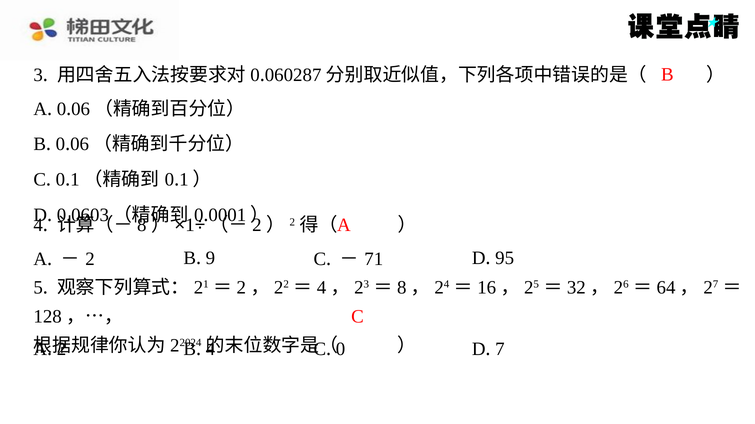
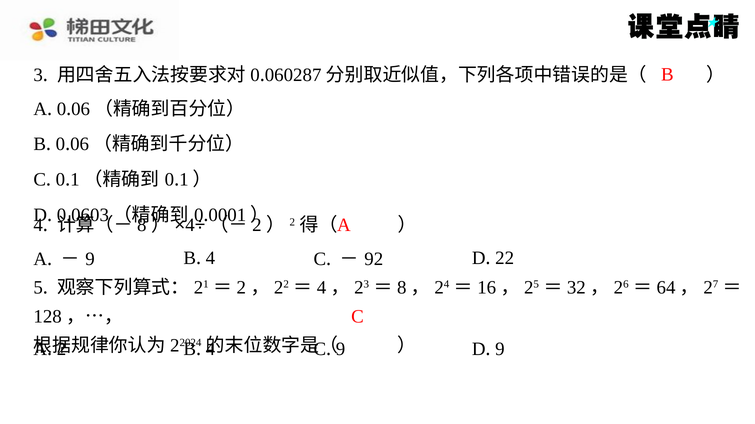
1: 1 -> 4 (190, 226)
2: 2 -> 9 (90, 260)
9: 9 -> 4 (210, 259)
71: 71 -> 92 (374, 260)
95: 95 -> 22 (505, 259)
0: 0 -> 9 (341, 349)
7: 7 -> 9 (500, 349)
